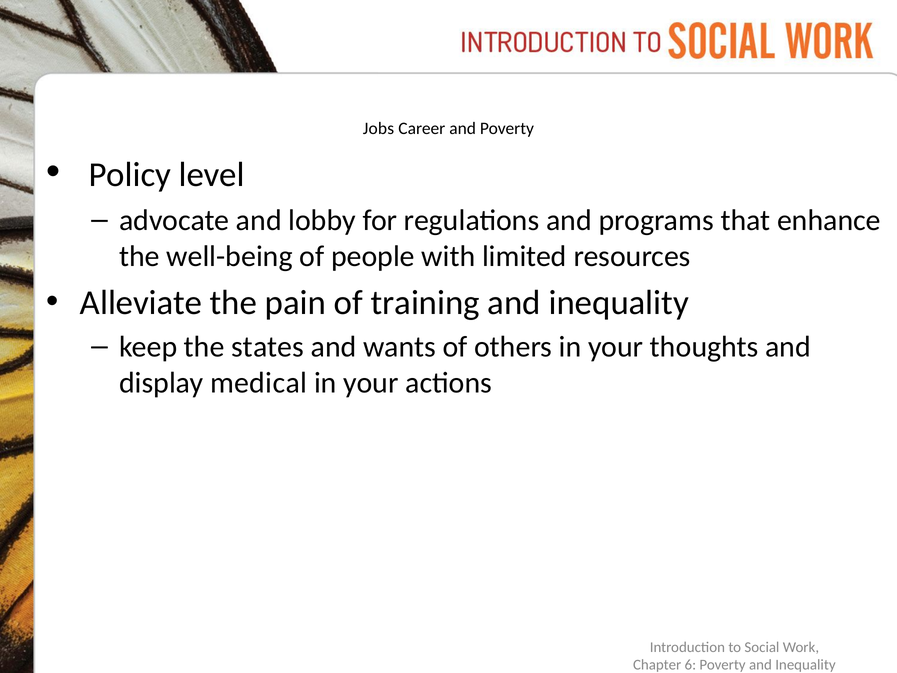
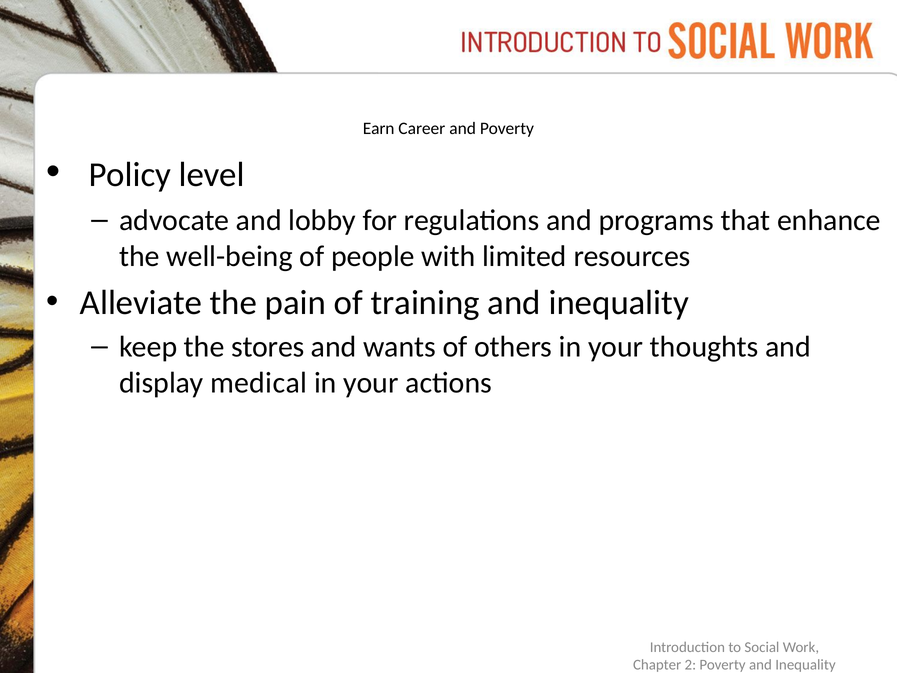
Jobs: Jobs -> Earn (379, 128)
states: states -> stores (268, 347)
6: 6 -> 2 (690, 665)
